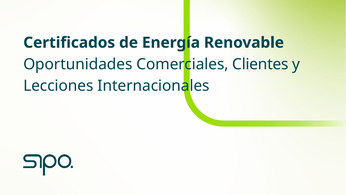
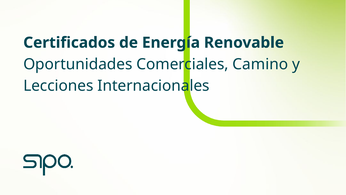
Clientes: Clientes -> Camino (260, 64)
